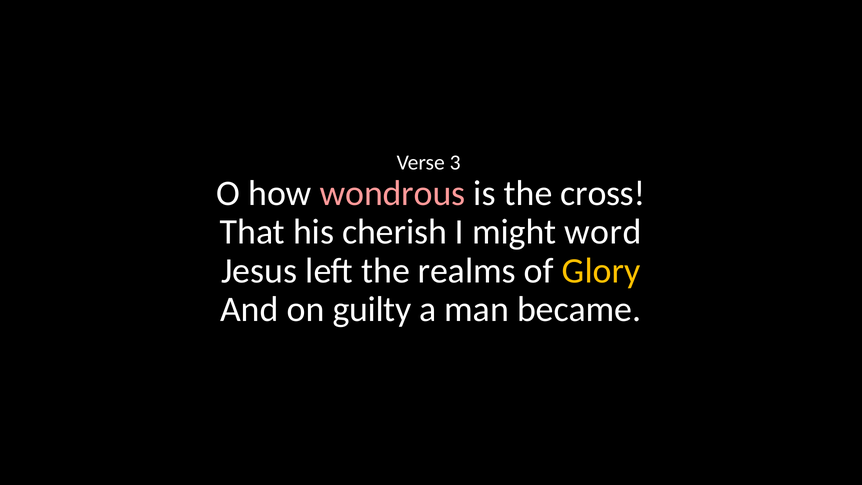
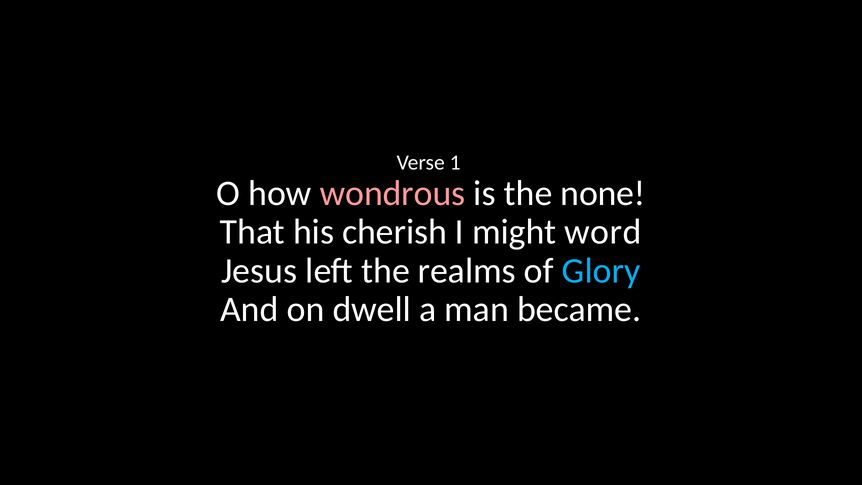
3: 3 -> 1 (455, 162)
cross: cross -> none (603, 193)
Glory colour: yellow -> light blue (601, 271)
guilty: guilty -> dwell (372, 310)
